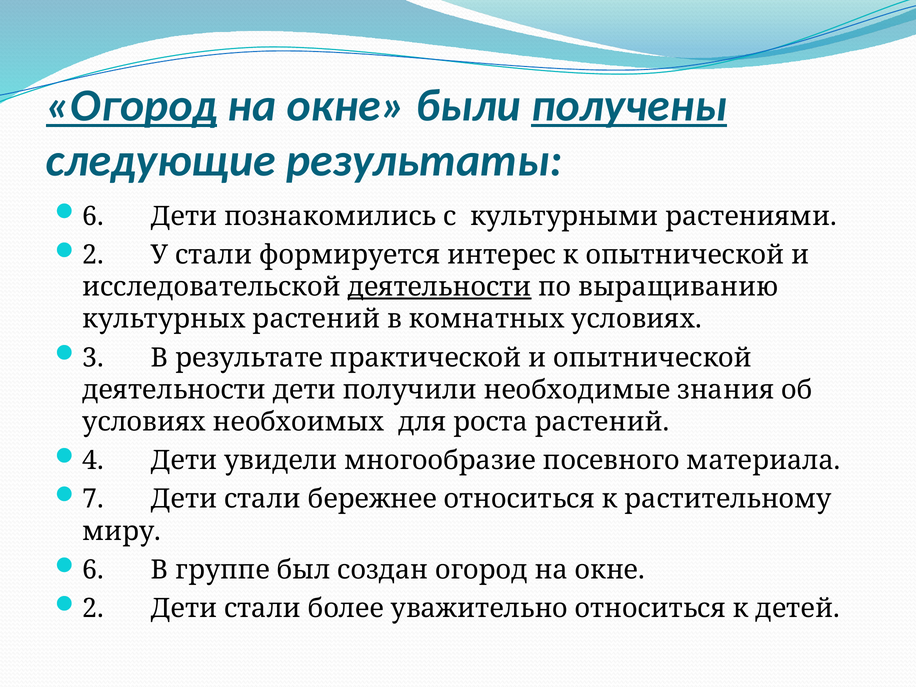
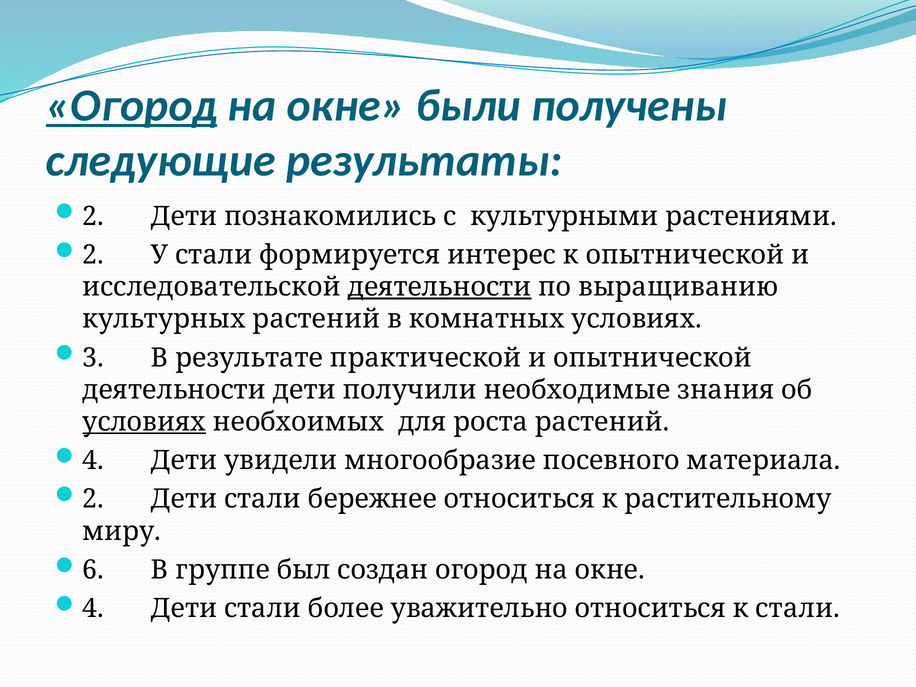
получены underline: present -> none (629, 106)
6: 6 -> 2 (93, 216)
условиях underline: none -> present (144, 422)
7: 7 -> 2 (93, 499)
2: 2 -> 4 (93, 609)
к детей: детей -> стали (798, 609)
